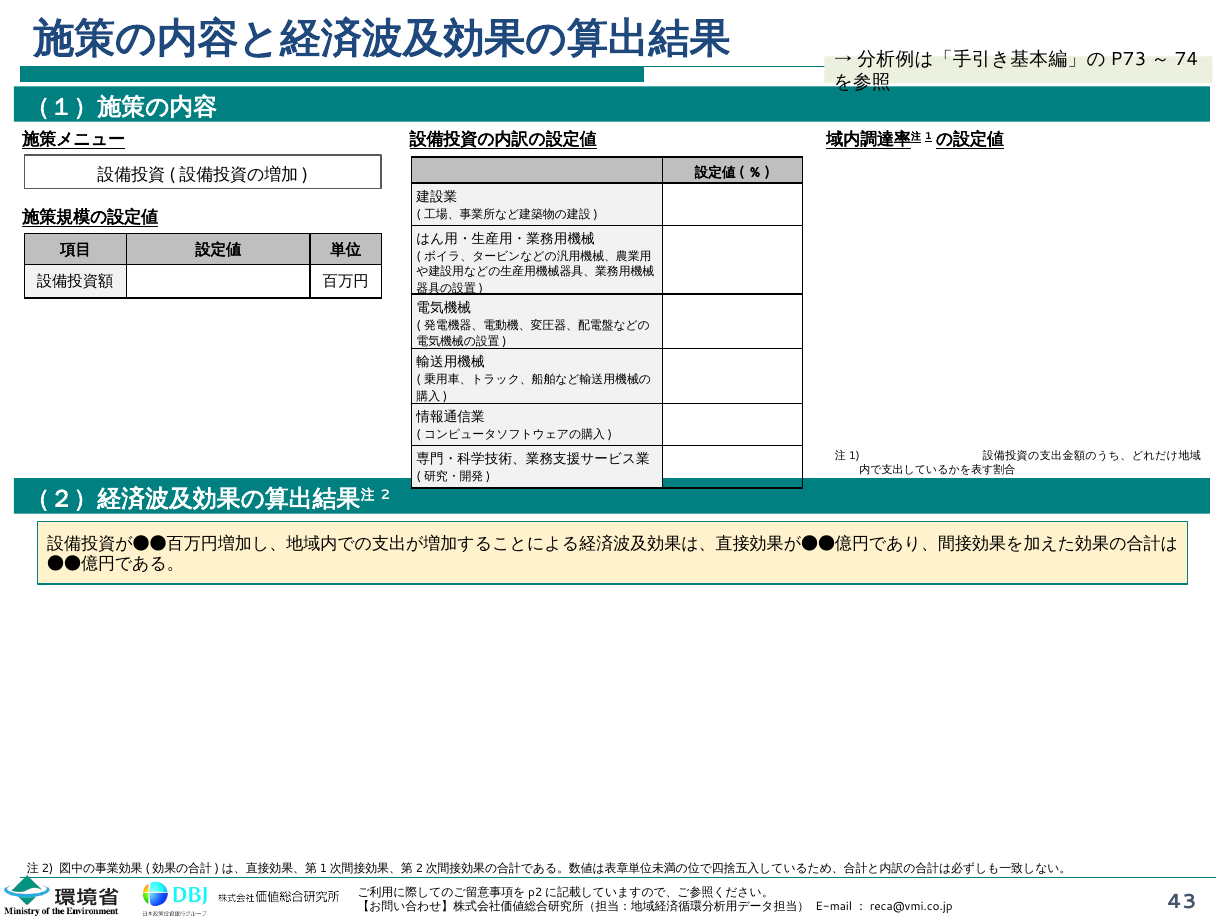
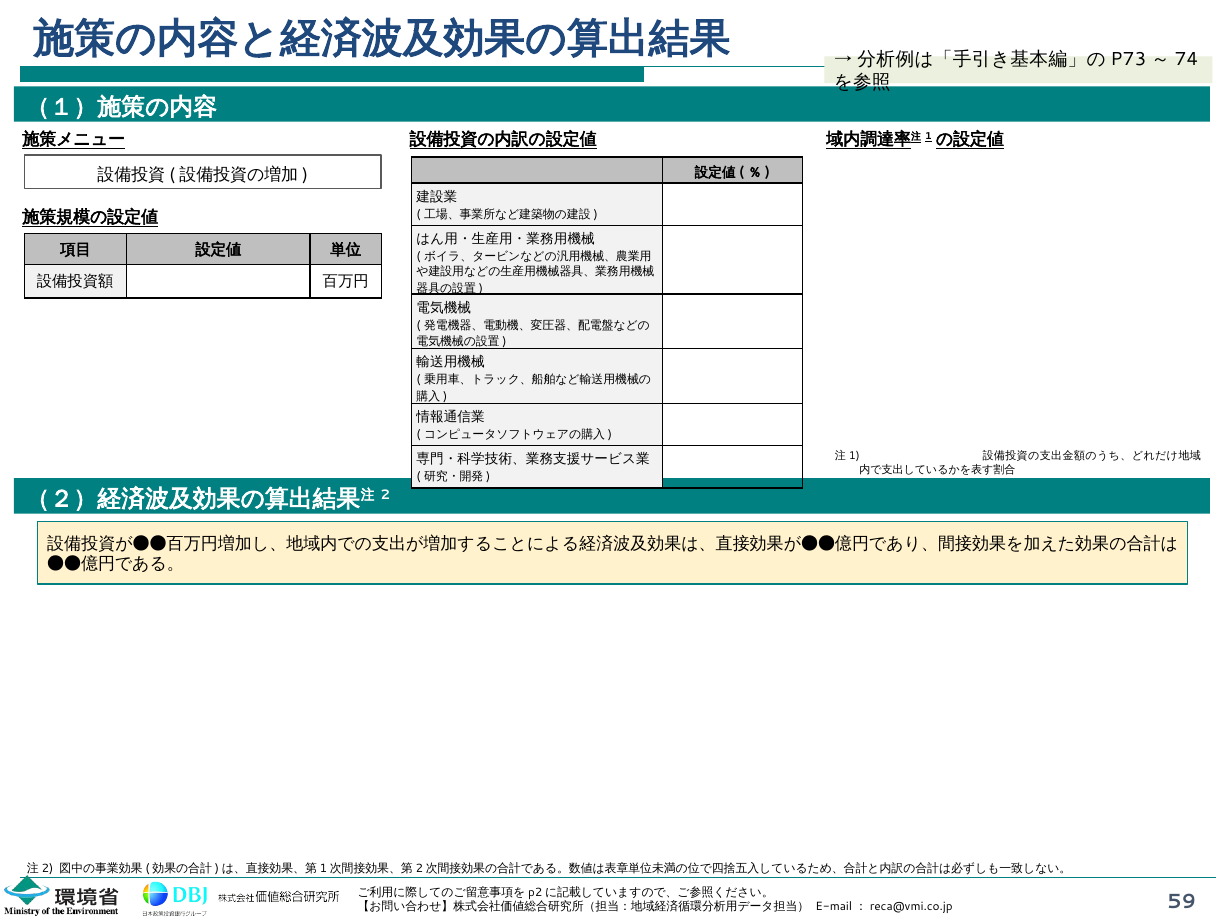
43: 43 -> 59 (1182, 902)
